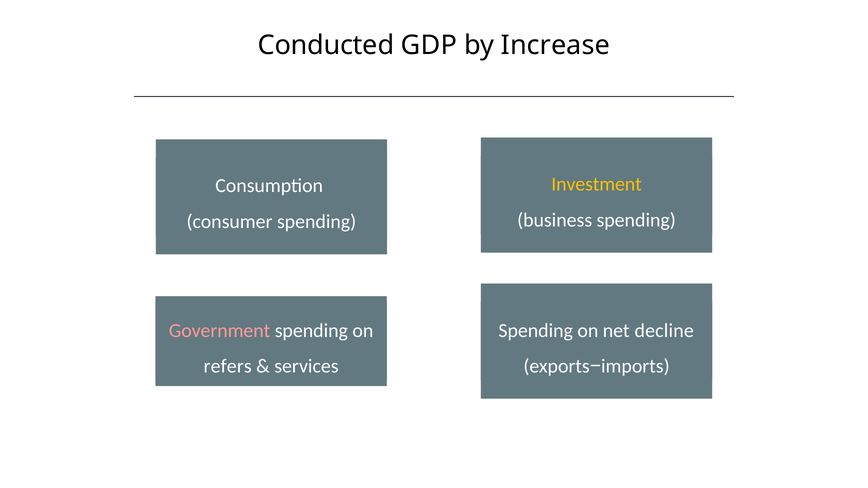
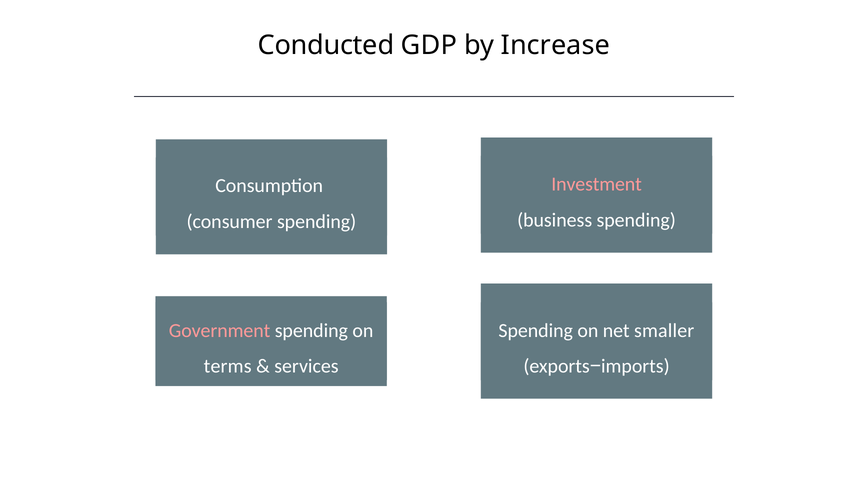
Investment colour: yellow -> pink (597, 184)
decline: decline -> smaller (664, 331)
refers: refers -> terms (228, 367)
